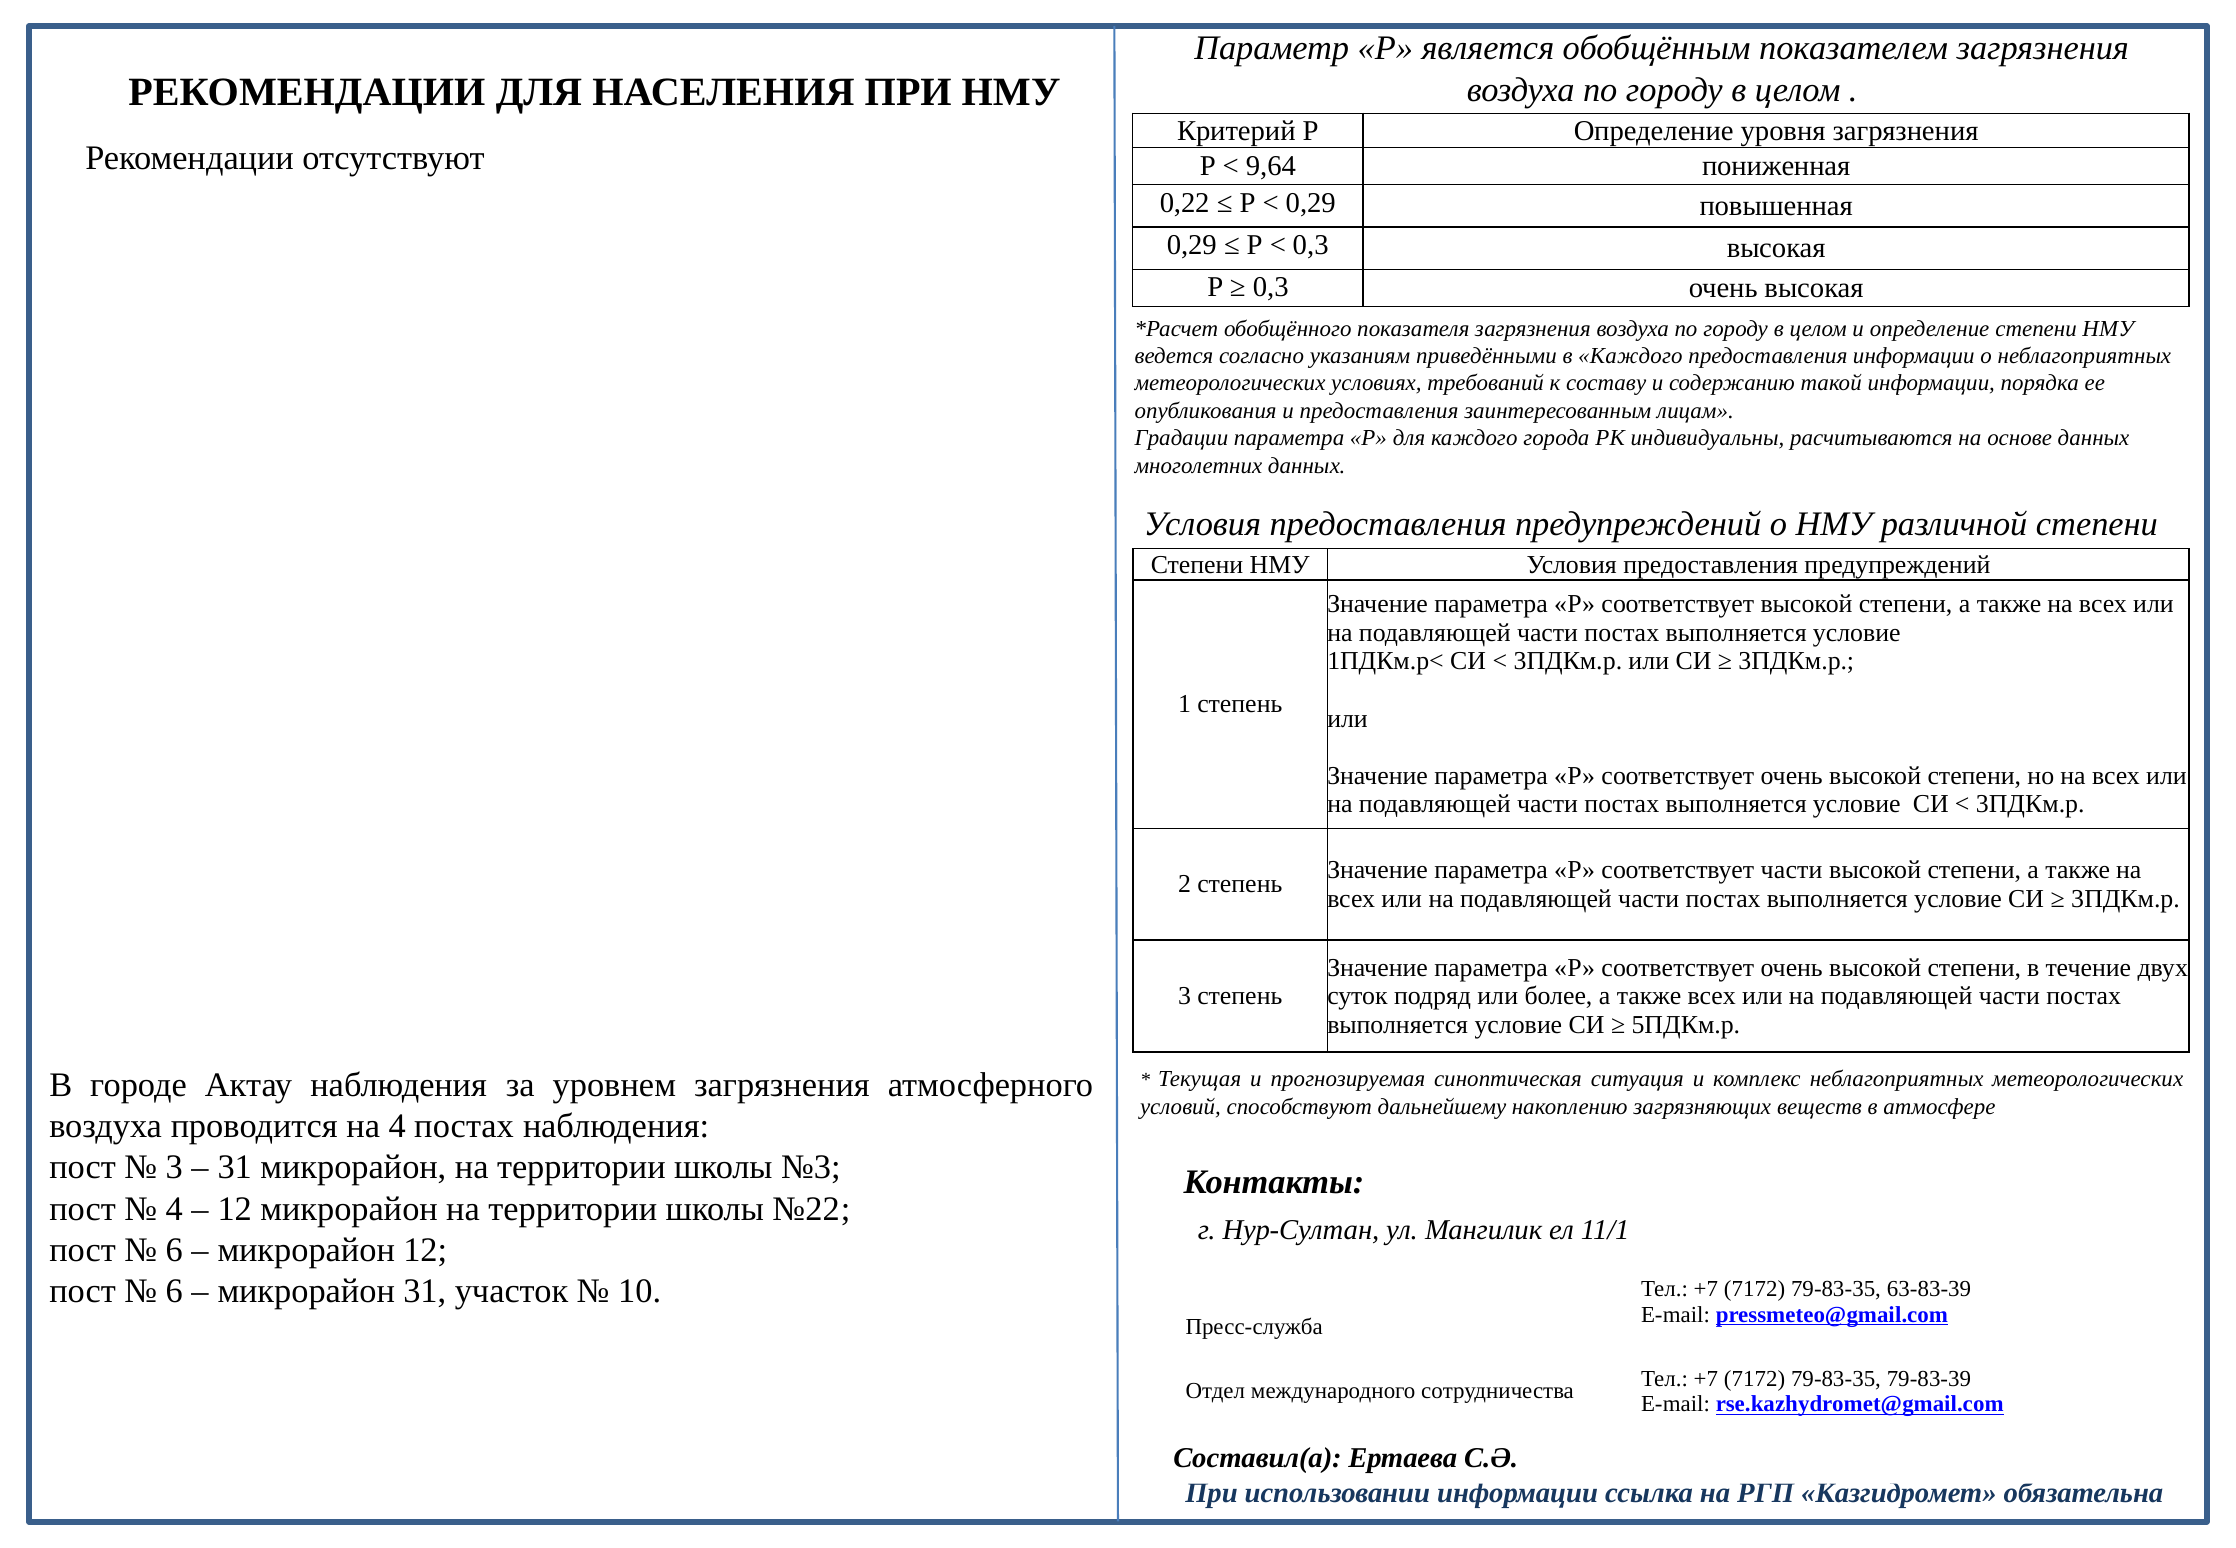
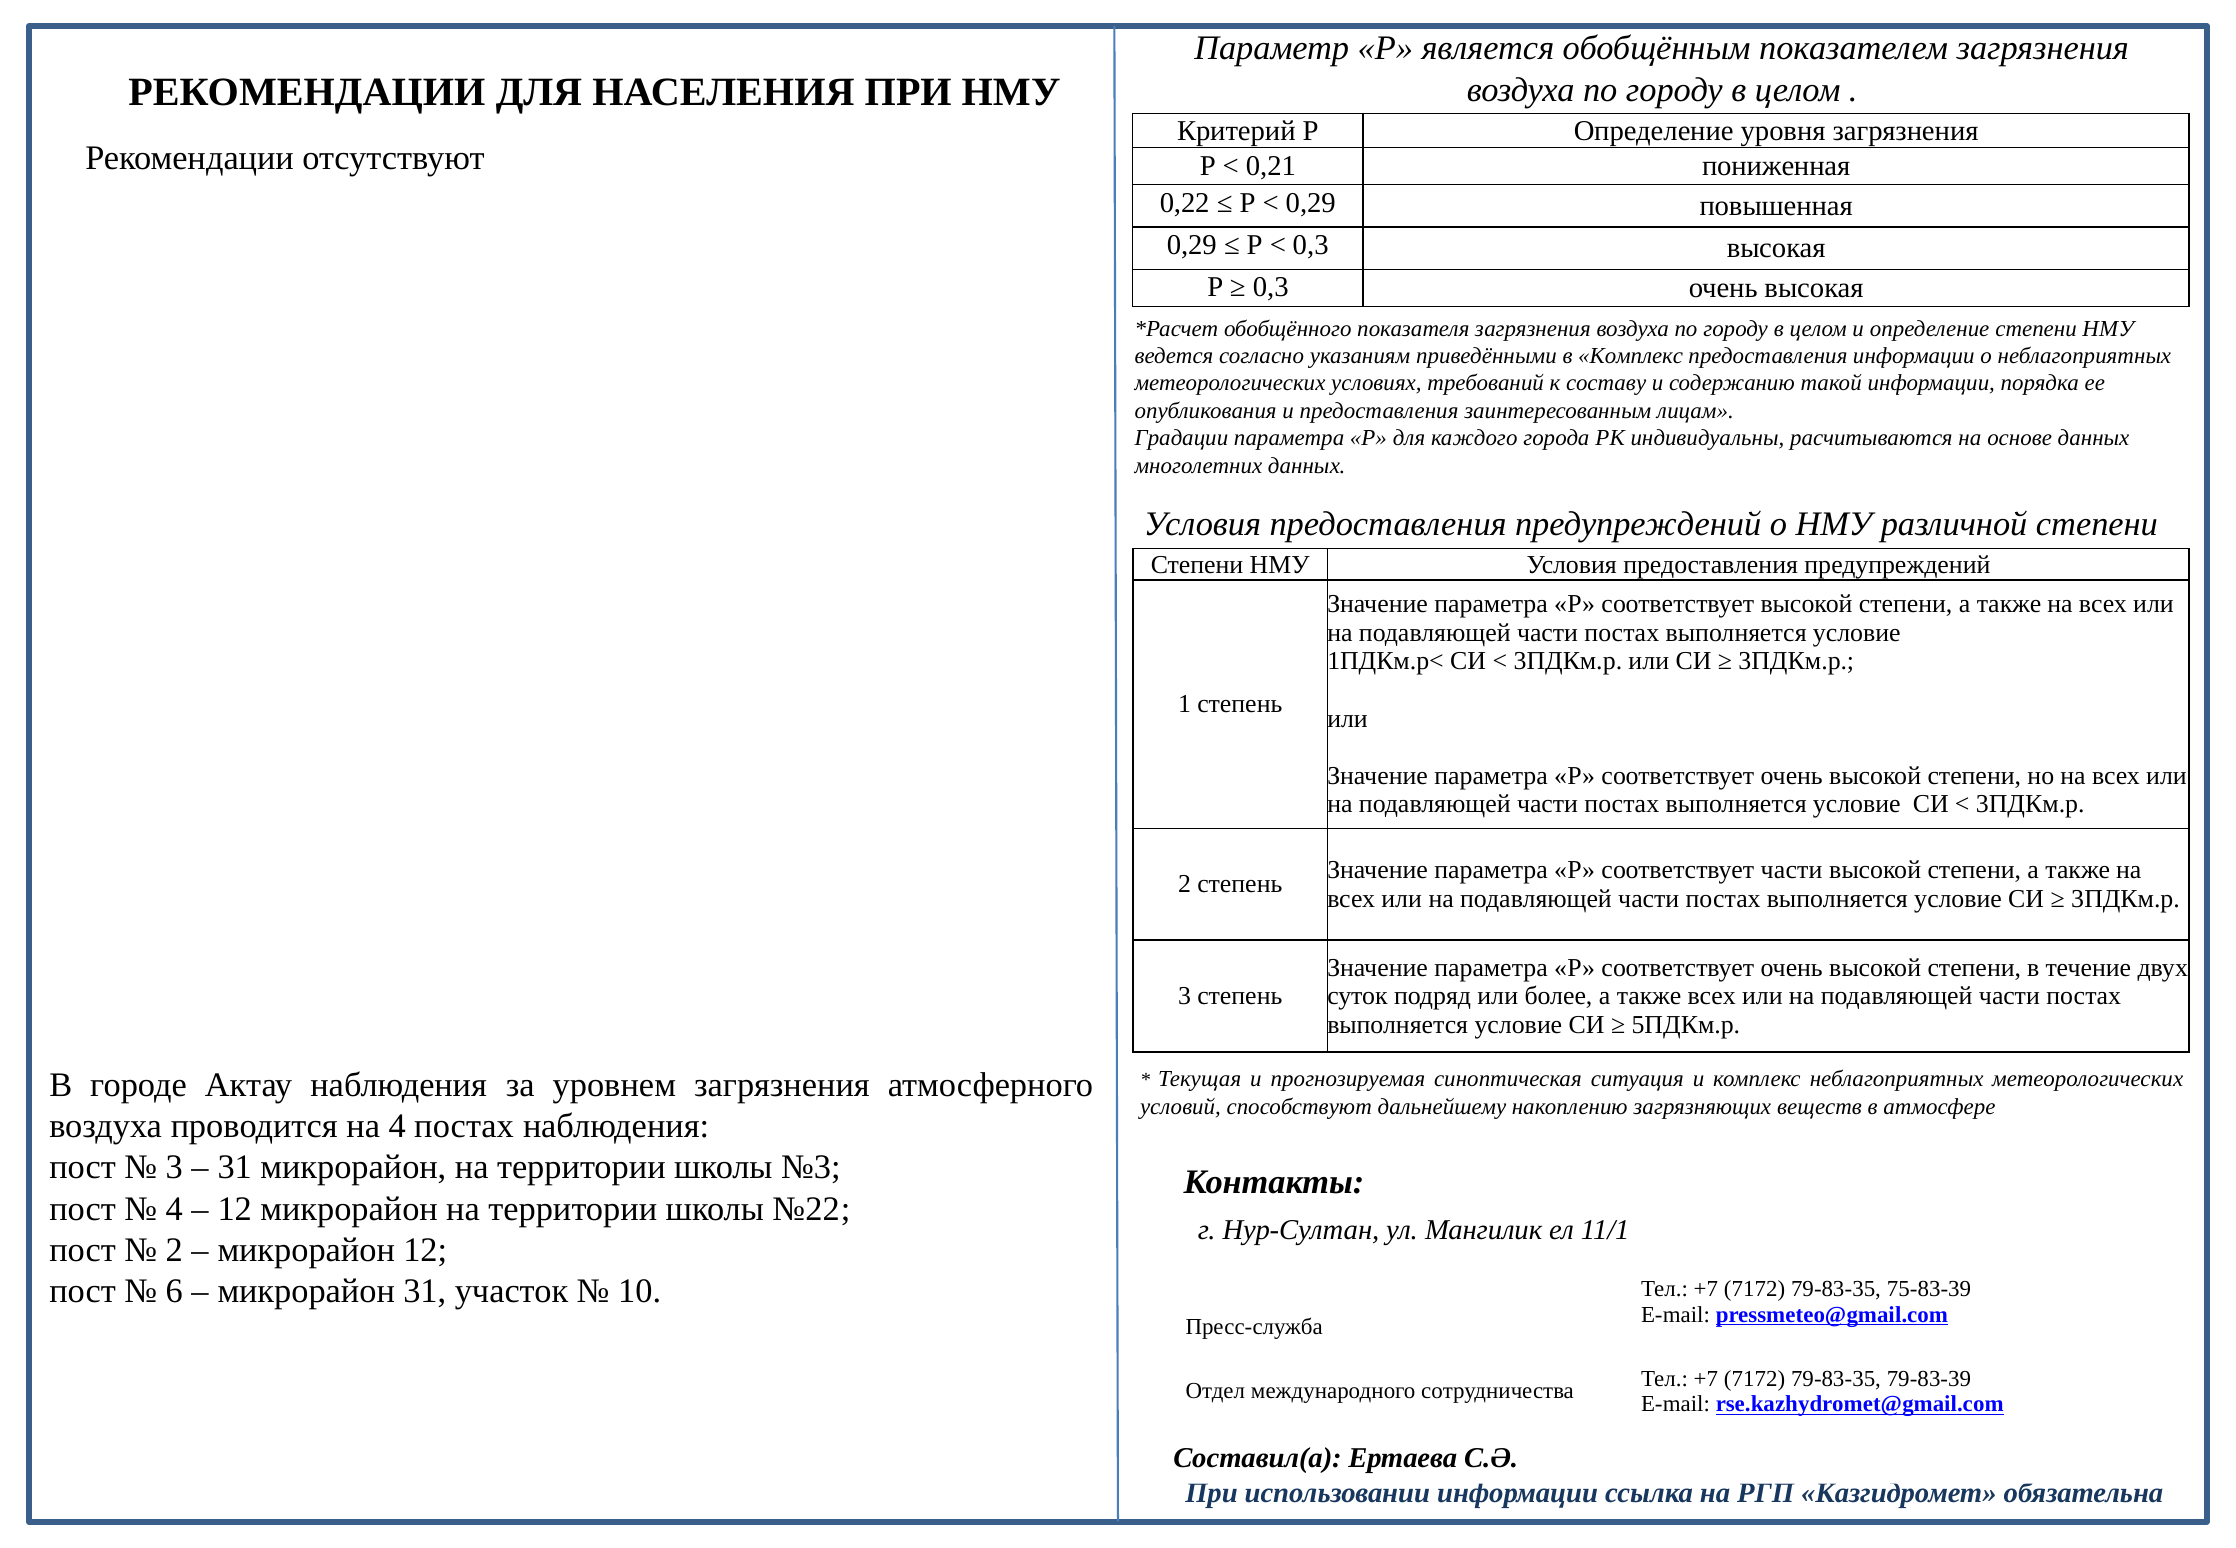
9,64: 9,64 -> 0,21 (1271, 166)
в Каждого: Каждого -> Комплекс (1631, 356)
6: 6 -> 2 (174, 1250)
63-83-39: 63-83-39 -> 75-83-39 (1929, 1289)
